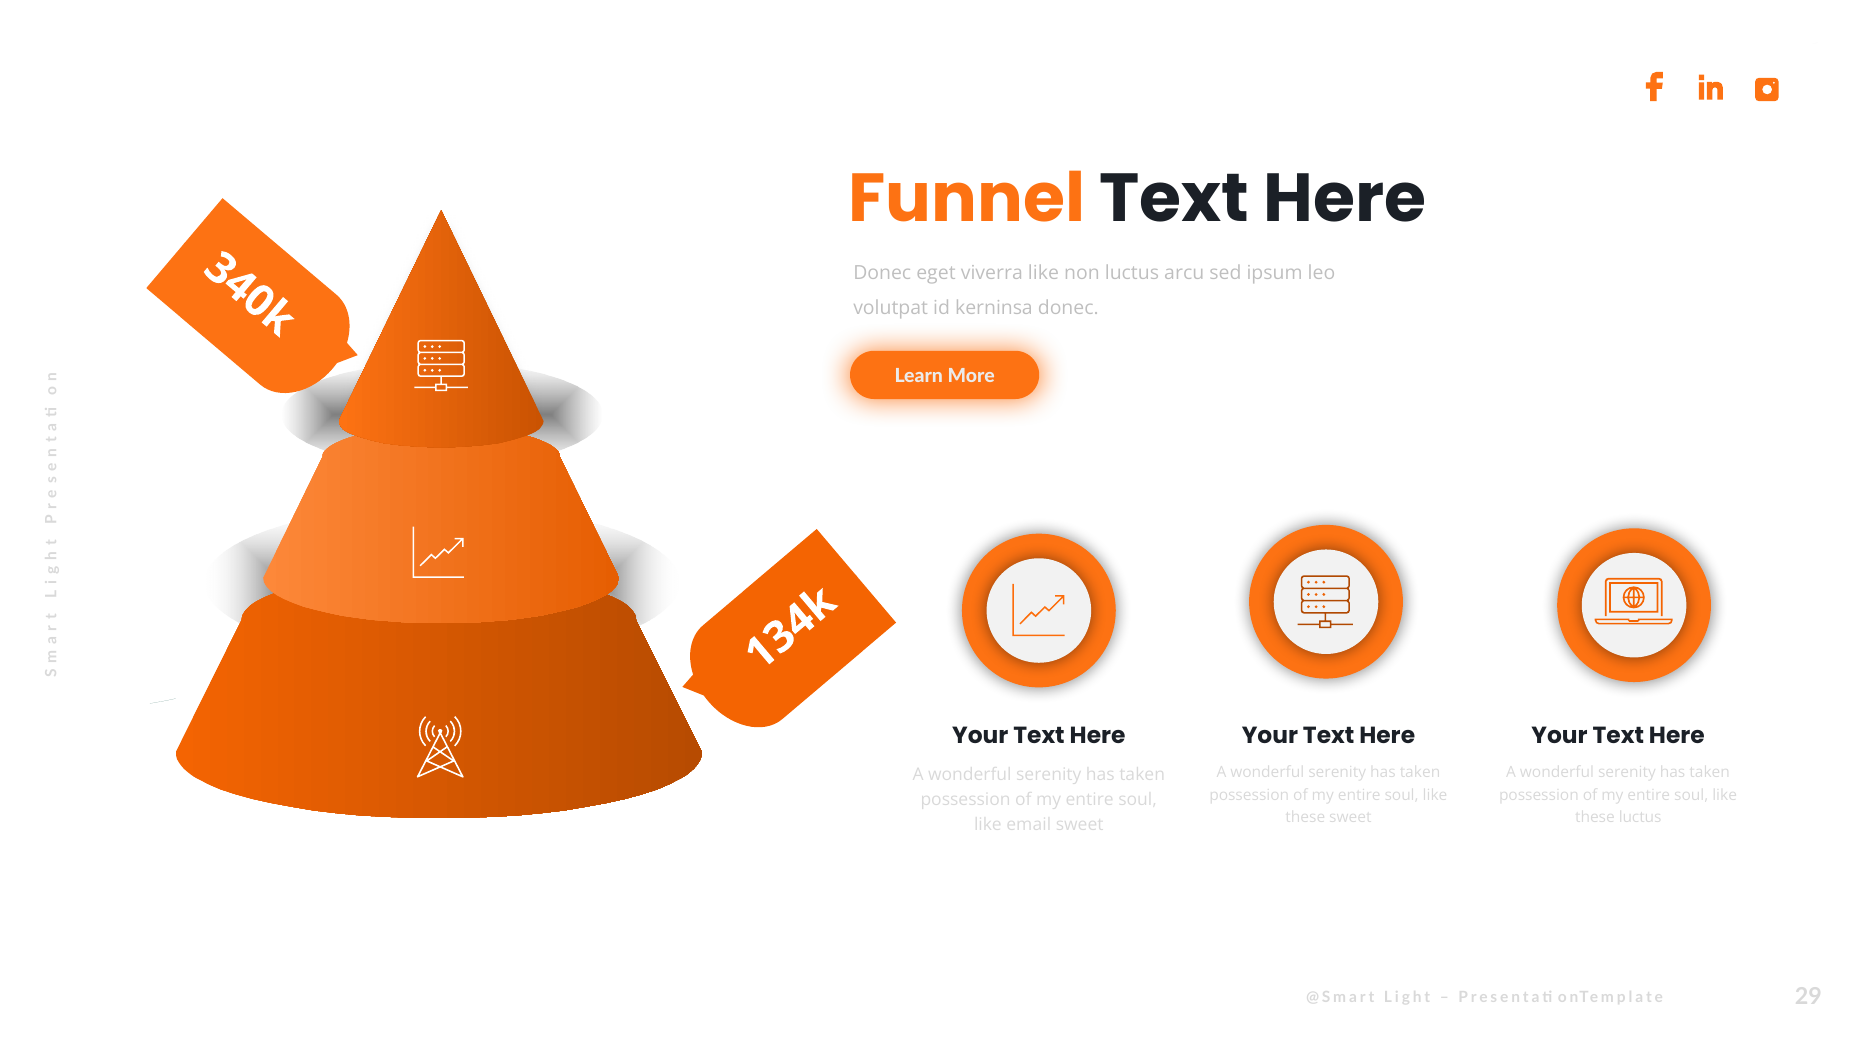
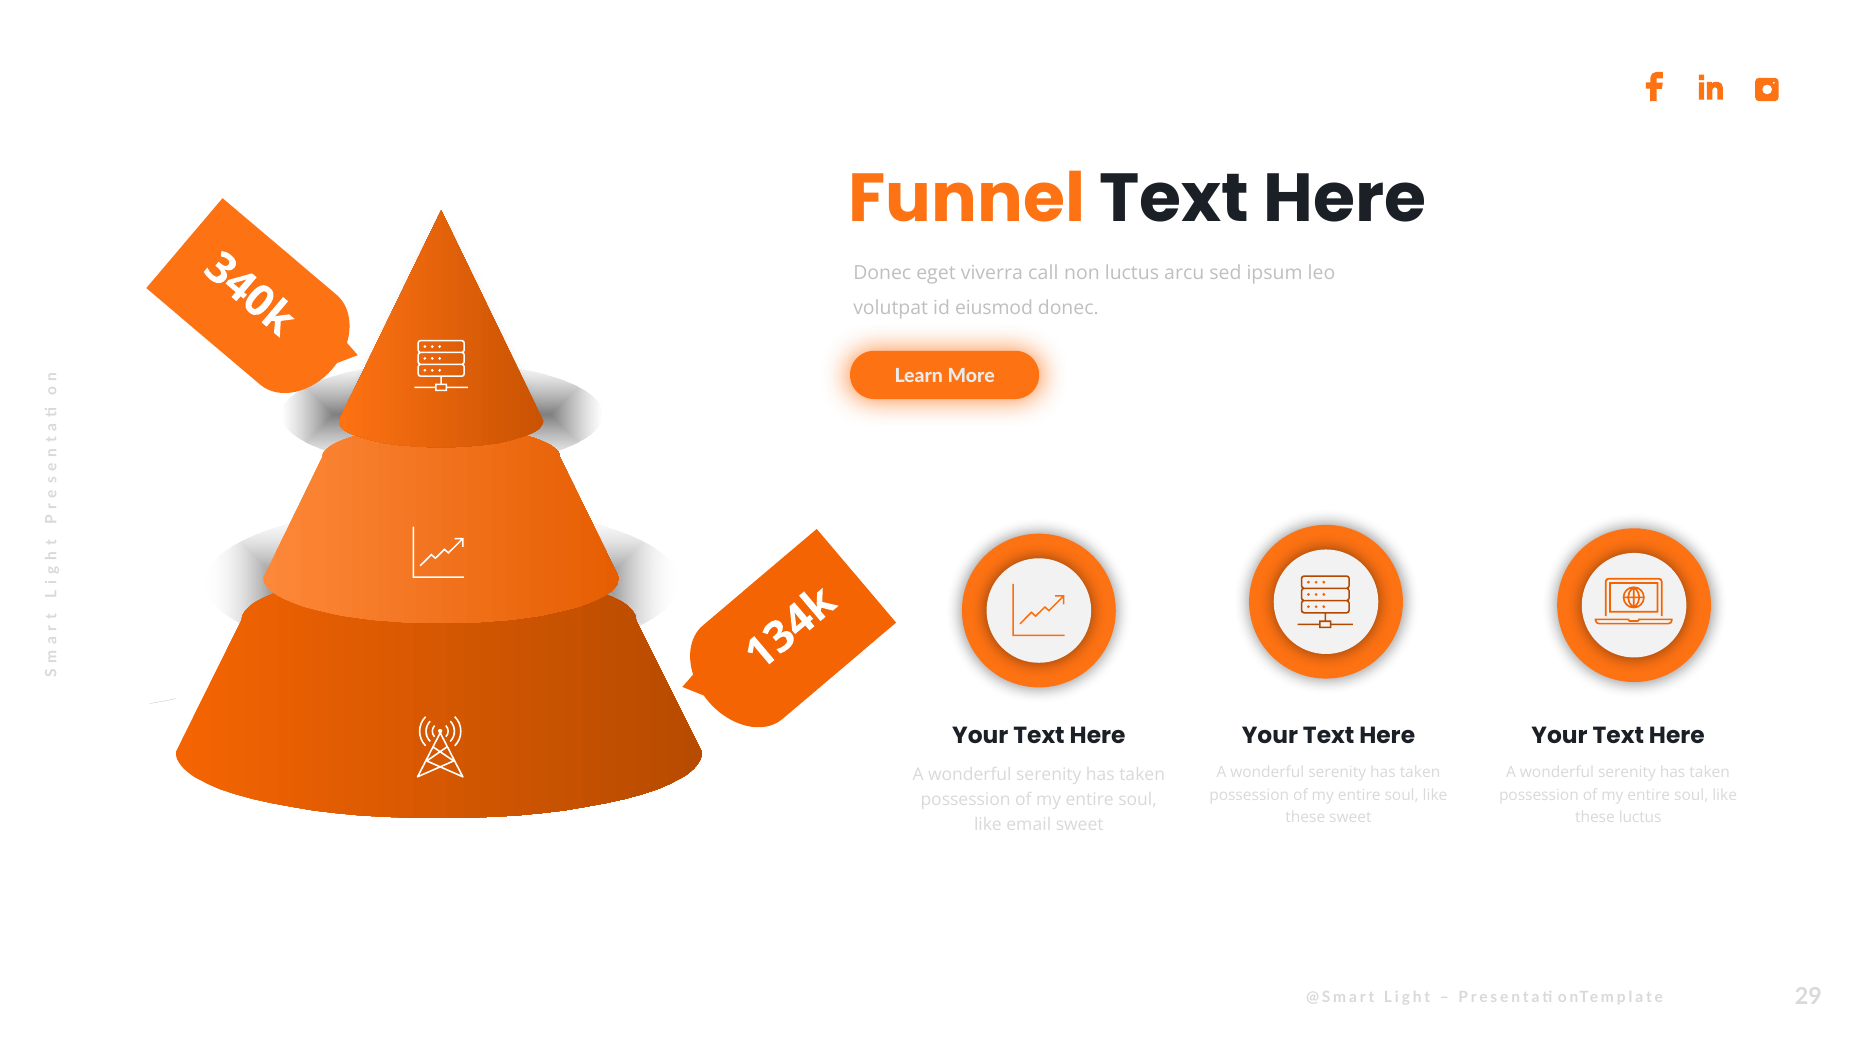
viverra like: like -> call (1043, 273)
kerninsa: kerninsa -> eiusmod (994, 308)
